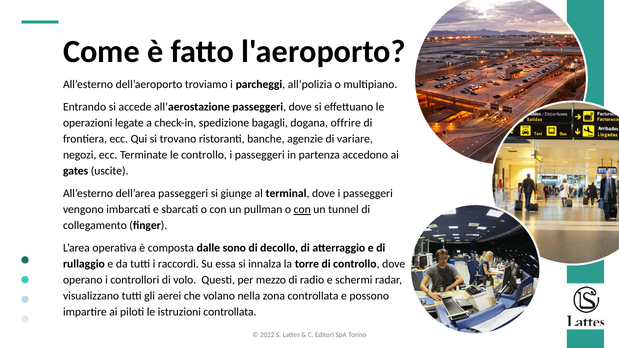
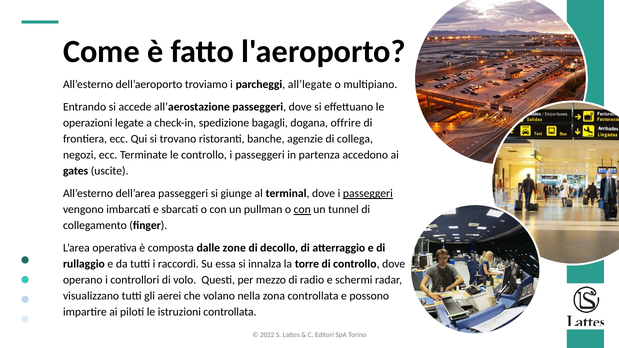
all’polizia: all’polizia -> all’legate (310, 85)
variare: variare -> collega (355, 139)
passeggeri underline: none -> present (368, 194)
sono: sono -> zone (234, 248)
